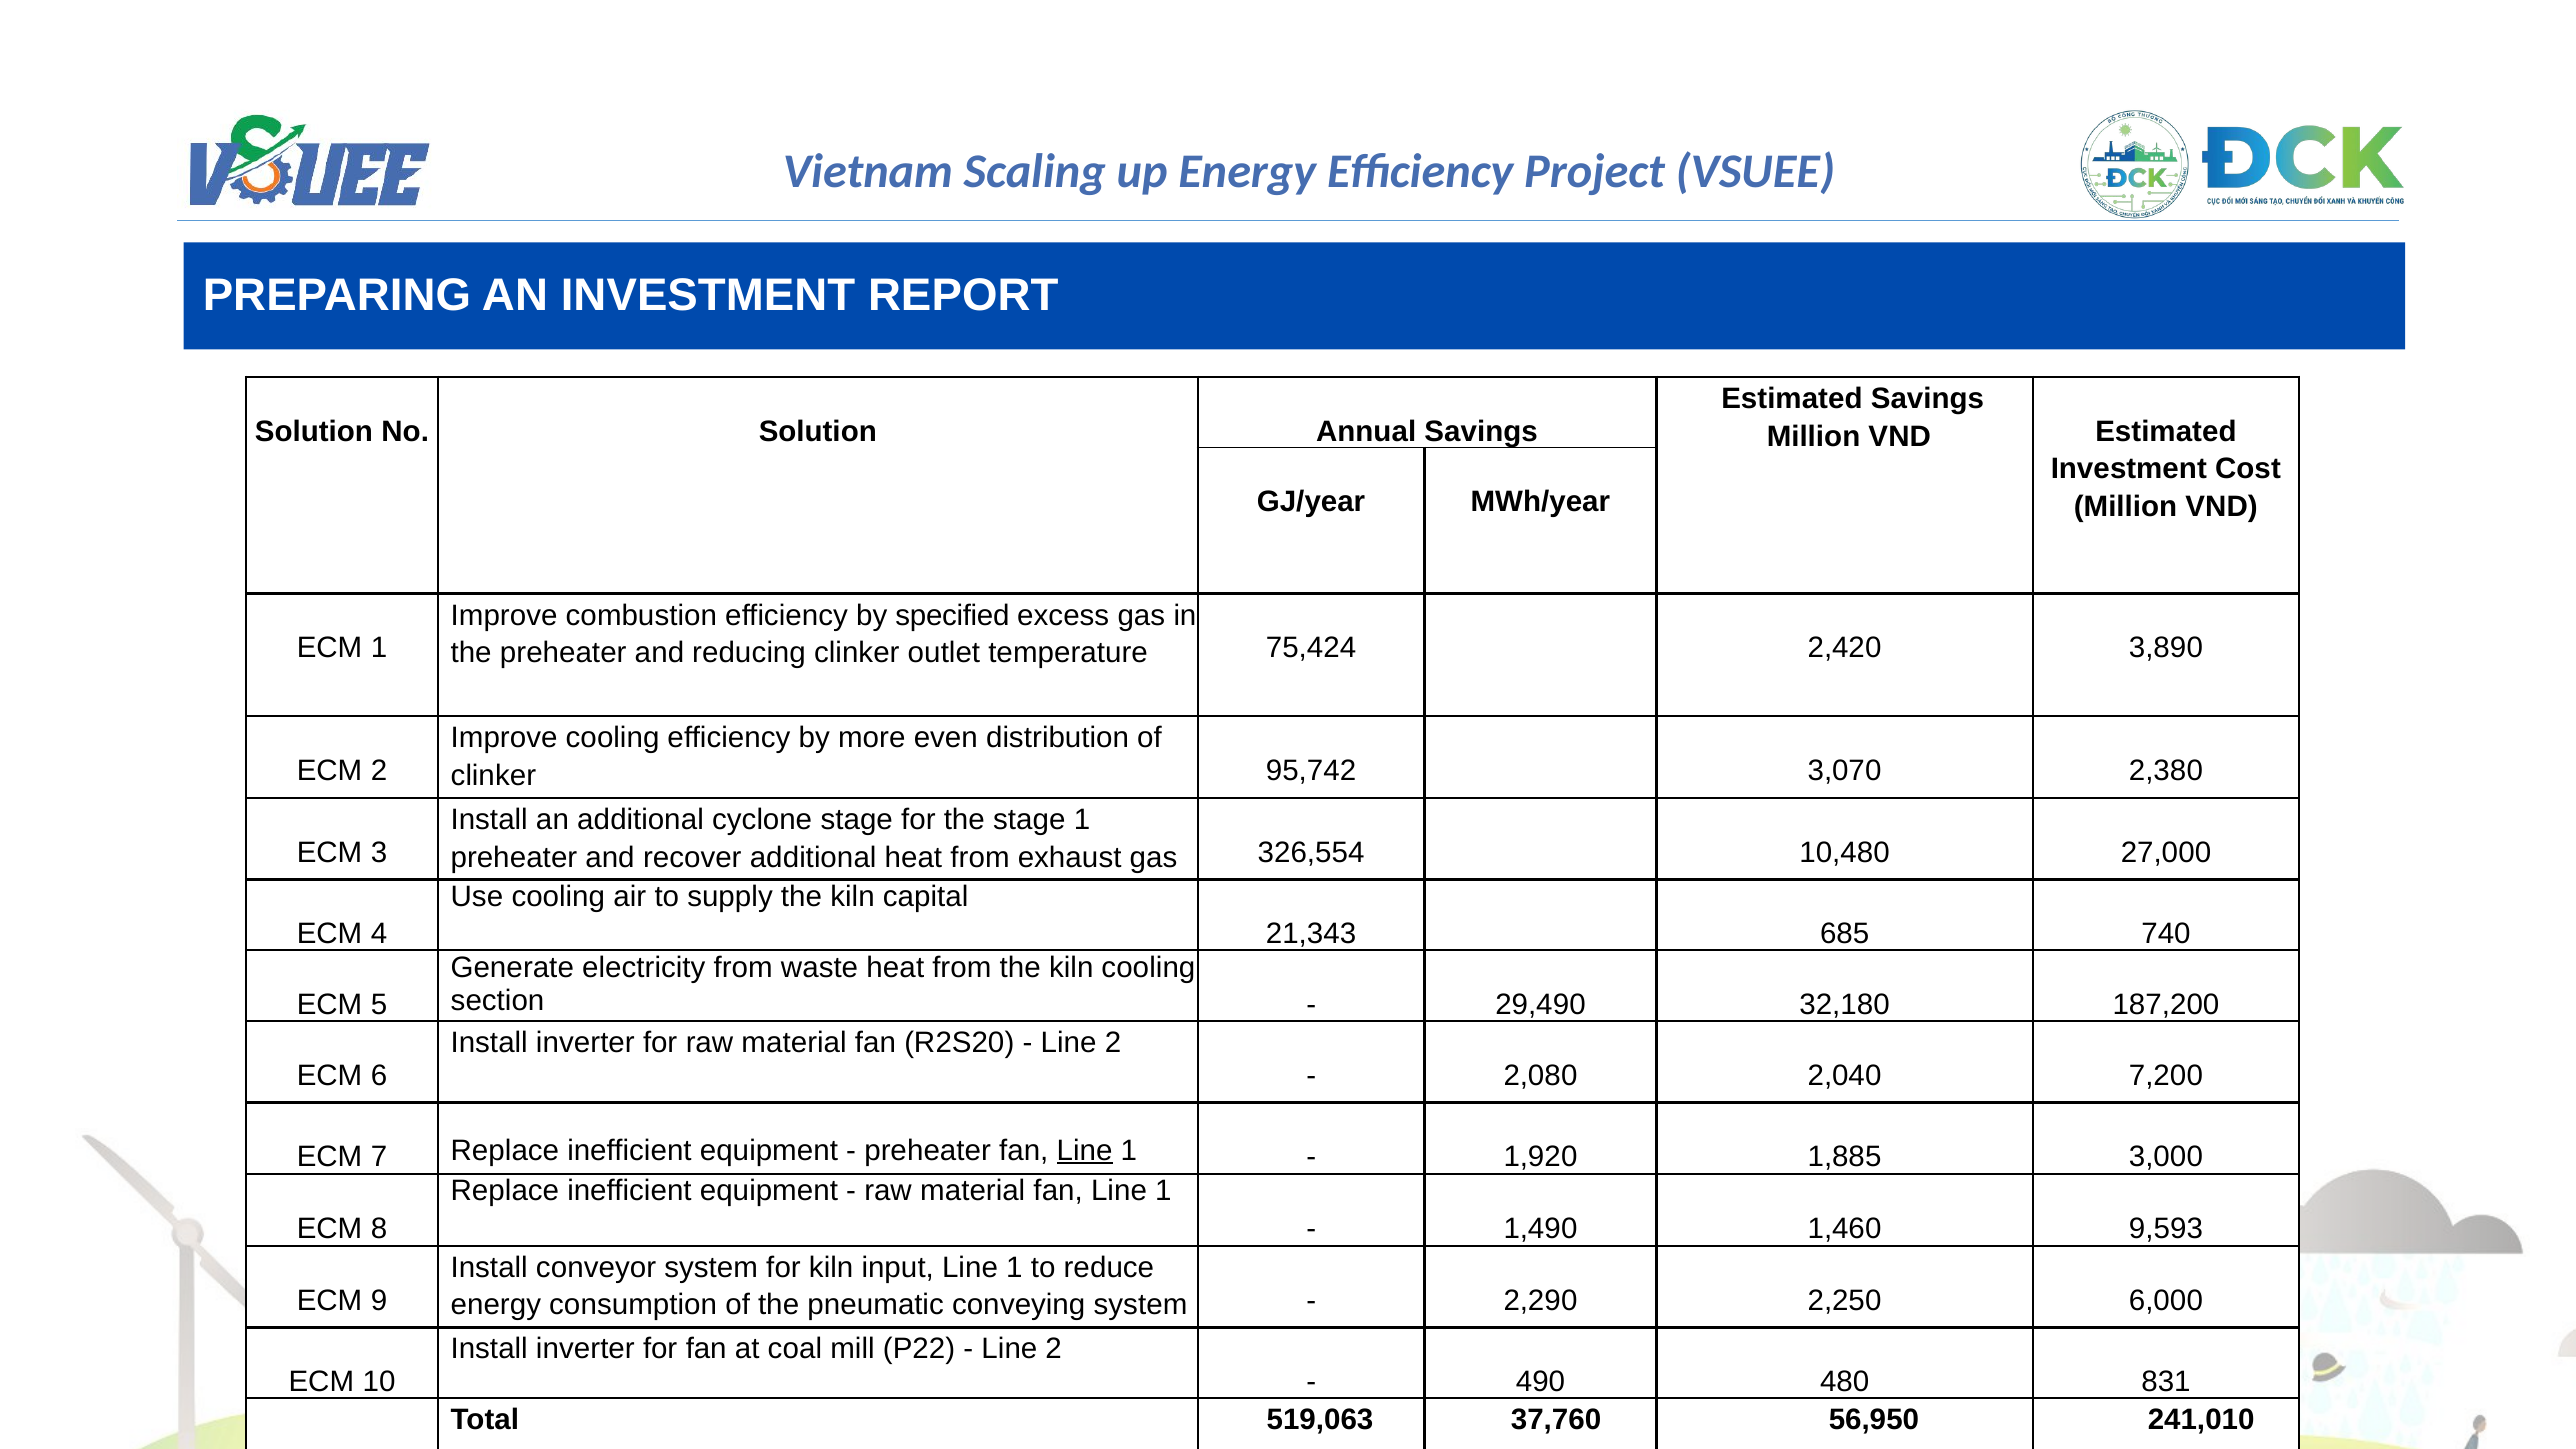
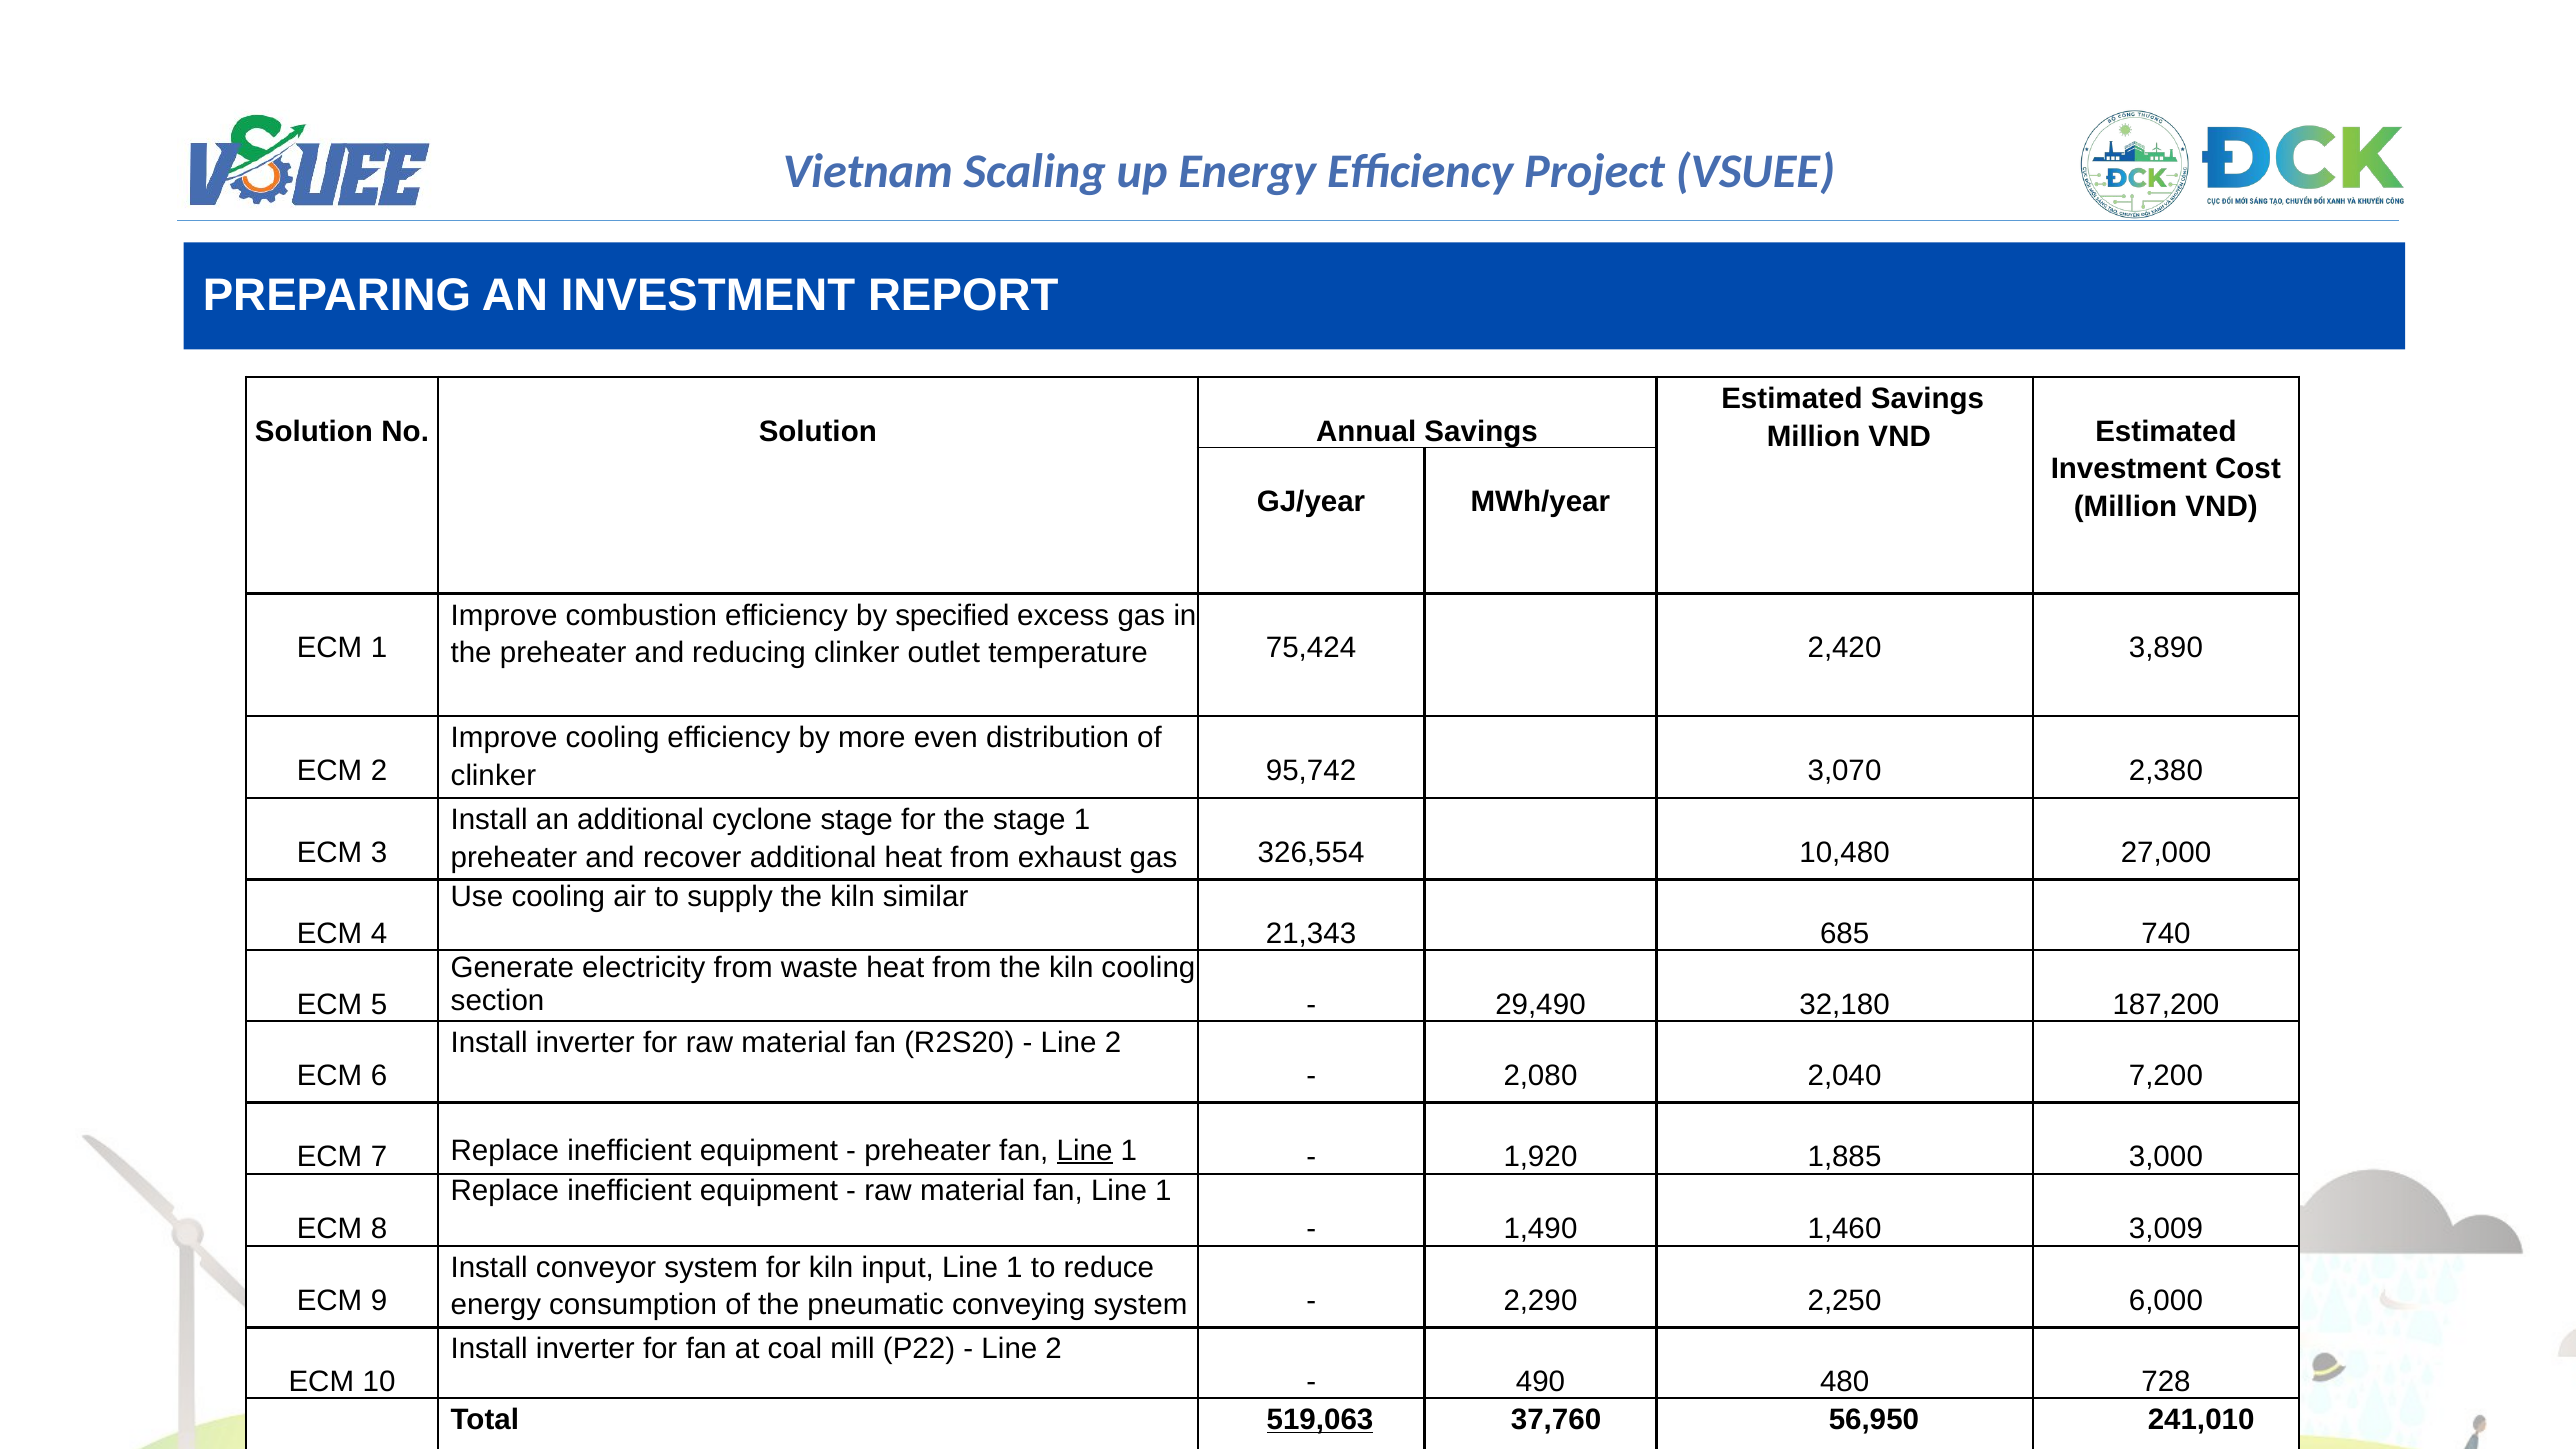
capital: capital -> similar (926, 897)
9,593: 9,593 -> 3,009 (2166, 1229)
831: 831 -> 728 (2166, 1382)
519,063 underline: none -> present (1320, 1420)
